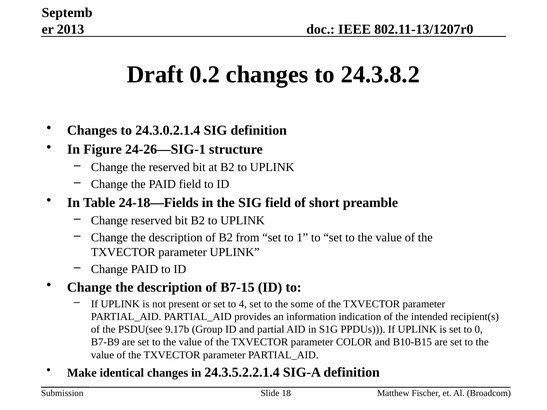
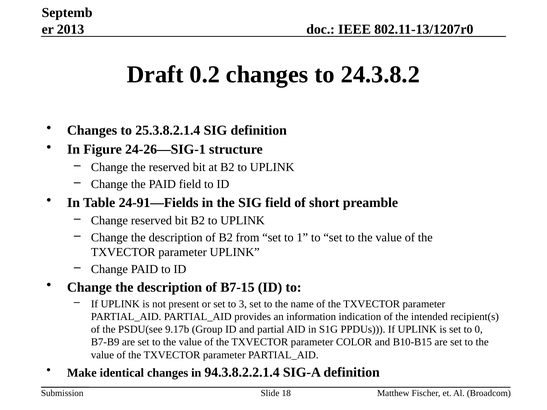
24.3.0.2.1.4: 24.3.0.2.1.4 -> 25.3.8.2.1.4 (168, 130)
24-18—Fields: 24-18—Fields -> 24-91—Fields (159, 203)
4: 4 -> 3 (243, 304)
some: some -> name (302, 304)
24.3.5.2.2.1.4: 24.3.5.2.2.1.4 -> 94.3.8.2.2.1.4 (242, 373)
